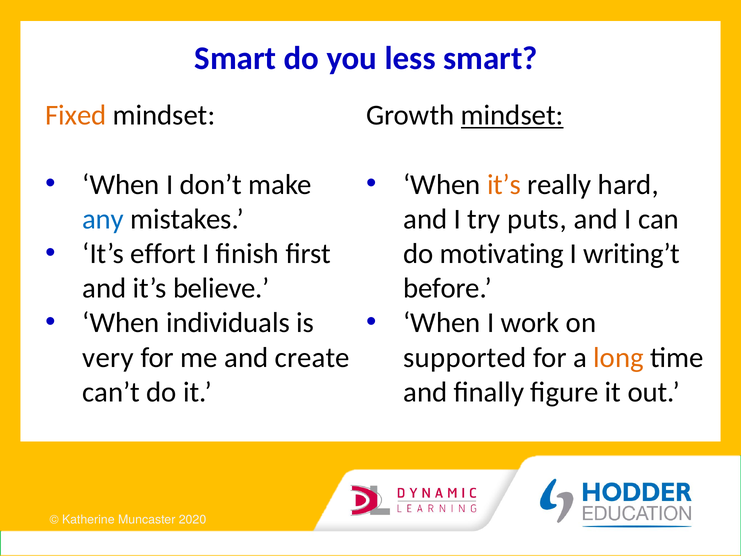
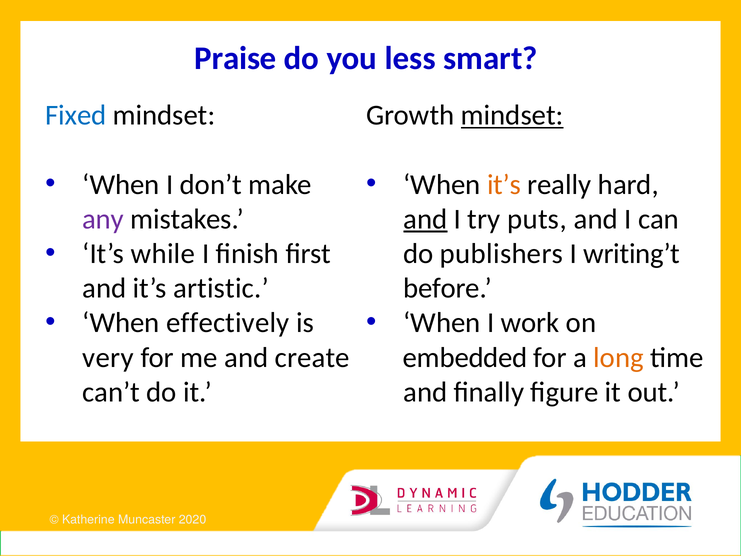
Smart: Smart -> Praise (235, 59)
Fixed colour: orange -> blue (76, 115)
any colour: blue -> purple (103, 219)
and underline: none -> present (425, 219)
effort: effort -> while (163, 254)
motivating: motivating -> publishers (502, 254)
believe: believe -> artistic (221, 288)
individuals: individuals -> effectively (228, 323)
supported: supported -> embedded (465, 357)
